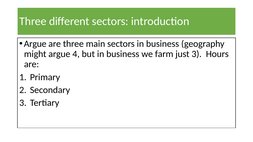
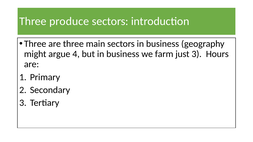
different: different -> produce (69, 21)
Argue: Argue -> Three (35, 44)
